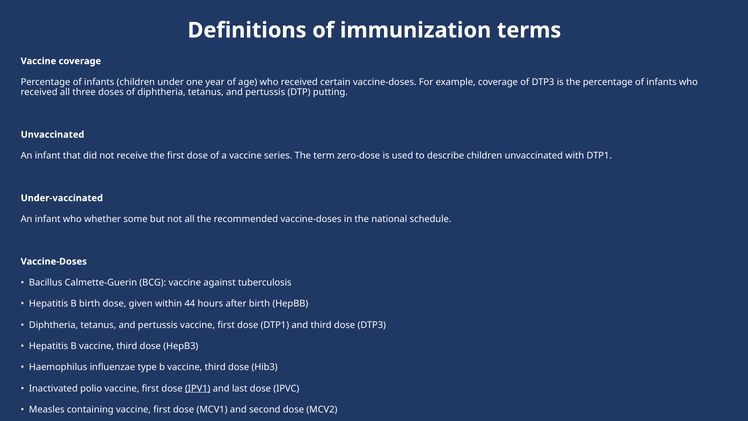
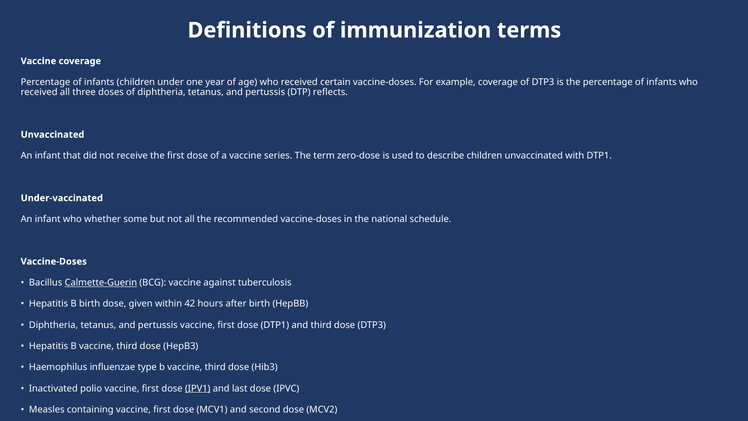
putting: putting -> reflects (330, 92)
Calmette-Guerin underline: none -> present (101, 283)
44: 44 -> 42 (190, 304)
